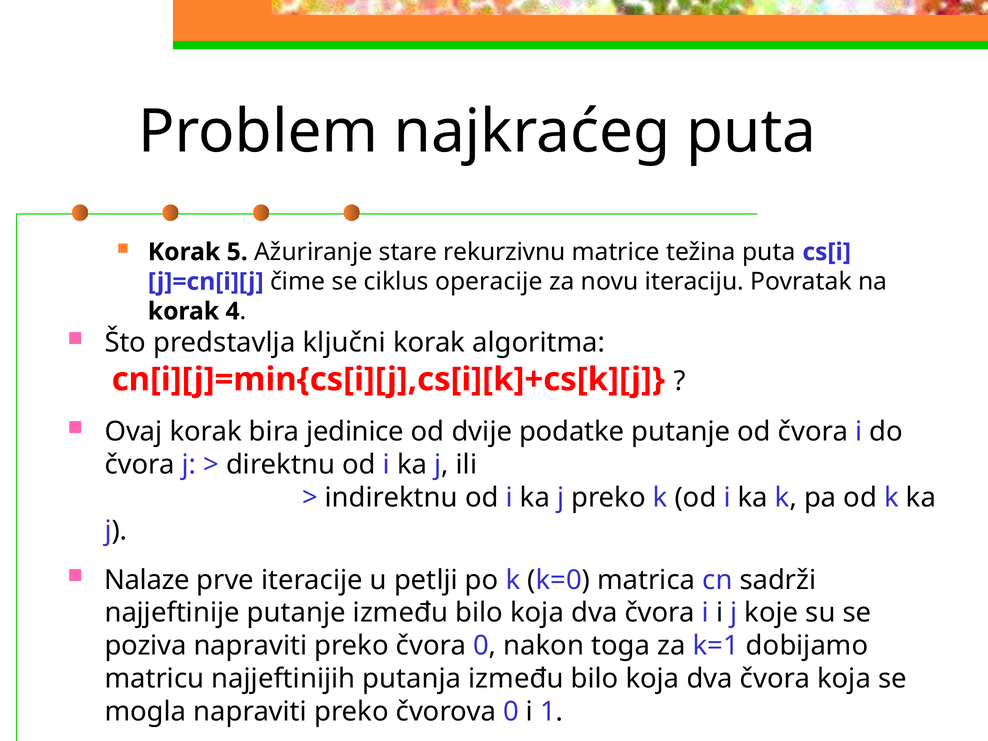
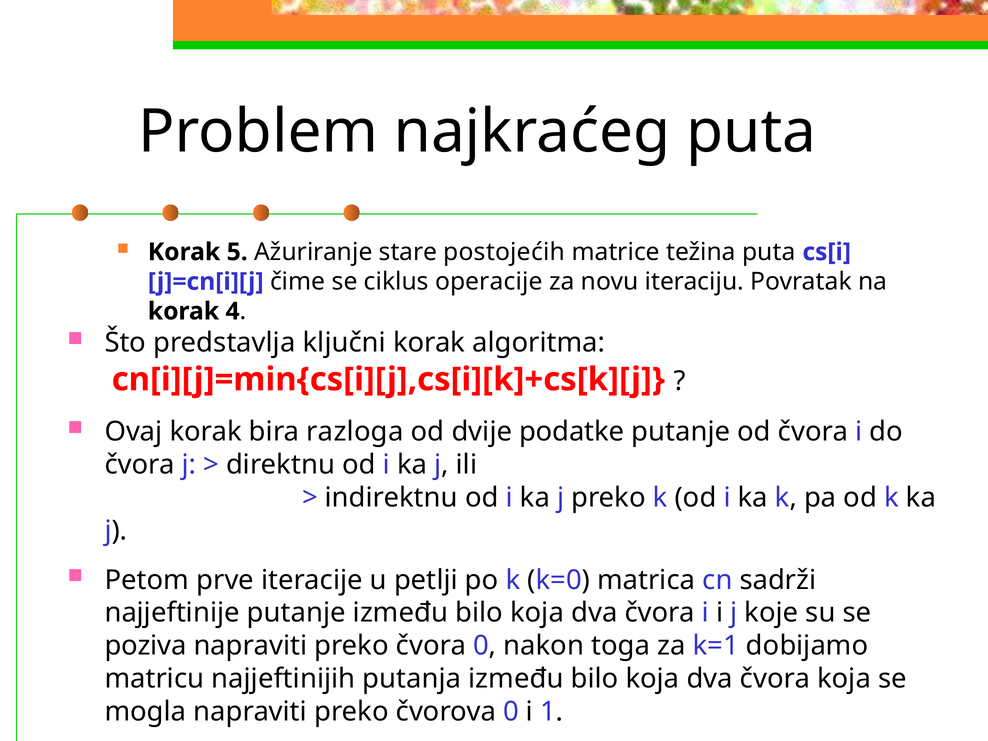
rekurzivnu: rekurzivnu -> postojećih (504, 252)
jedinice: jedinice -> razloga (355, 432)
Nalaze: Nalaze -> Petom (147, 580)
